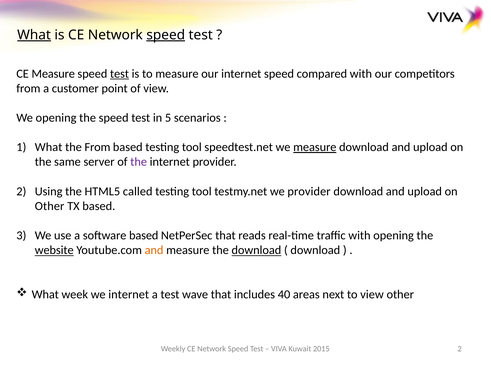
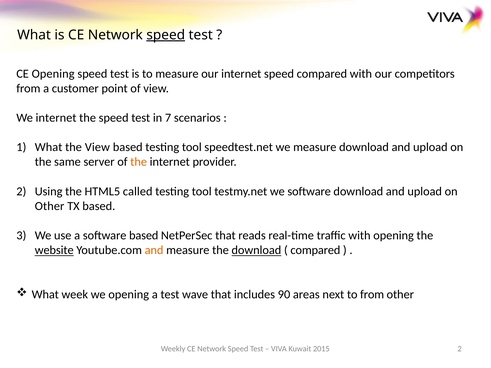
What underline: present -> none (34, 35)
CE Measure: Measure -> Opening (53, 74)
test underline: present -> none (120, 74)
We opening: opening -> internet (56, 118)
5: 5 -> 7 (168, 118)
the From: From -> View (97, 147)
measure underline: present -> none (315, 147)
the colour: purple -> orange (139, 162)
we provider: provider -> software (309, 192)
download: download -> compared (315, 250)
we internet: internet -> opening (129, 295)
40: 40 -> 90 (284, 295)
to view: view -> from (372, 295)
